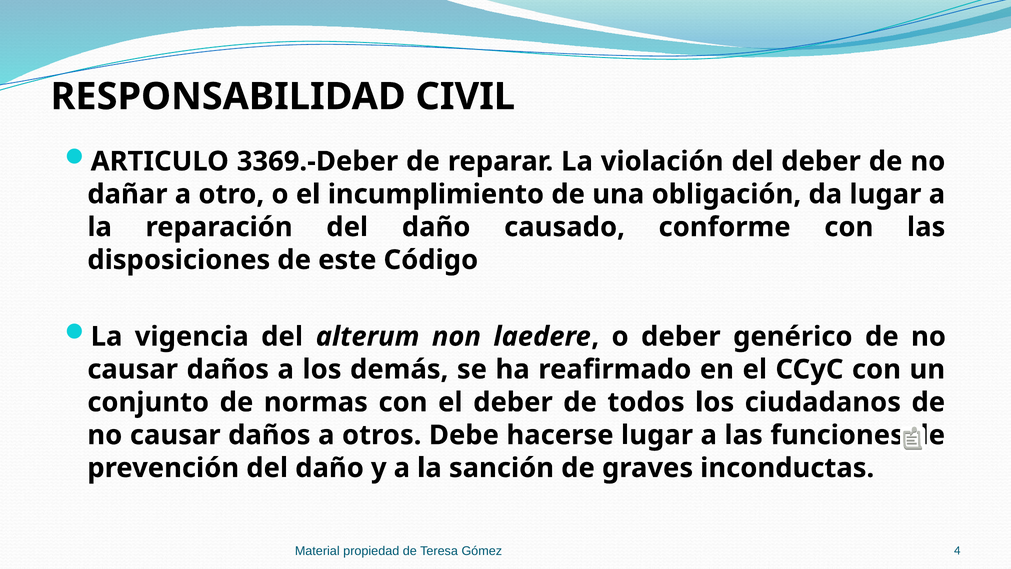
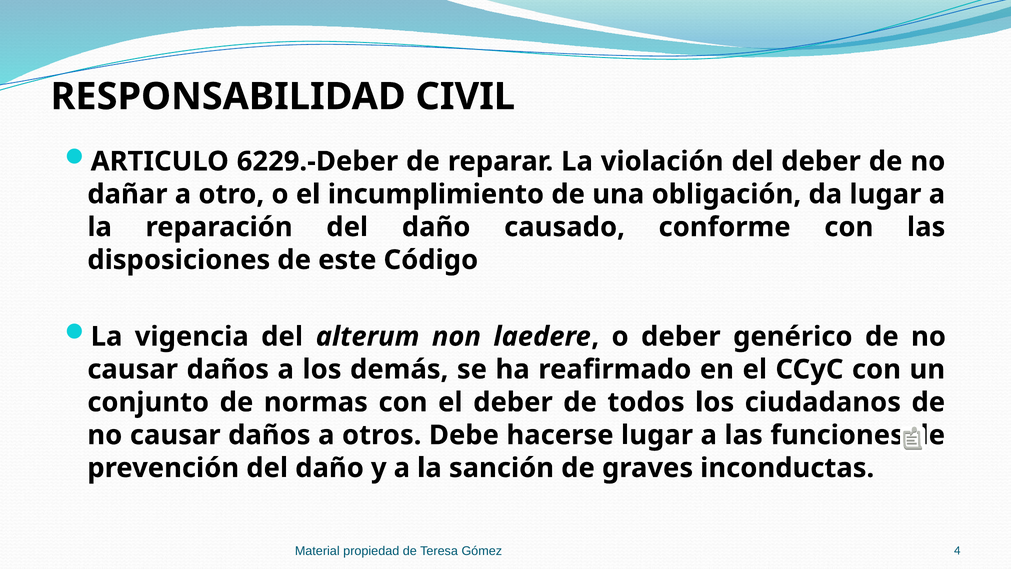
3369.-Deber: 3369.-Deber -> 6229.-Deber (317, 161)
